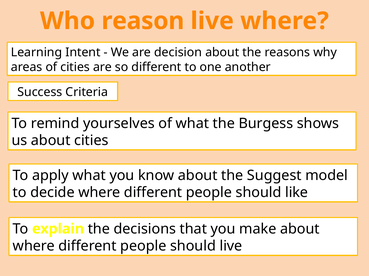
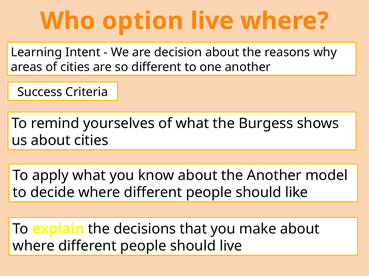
reason: reason -> option (143, 21)
the Suggest: Suggest -> Another (274, 176)
